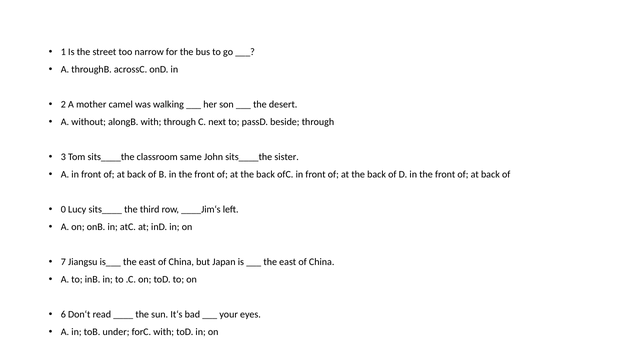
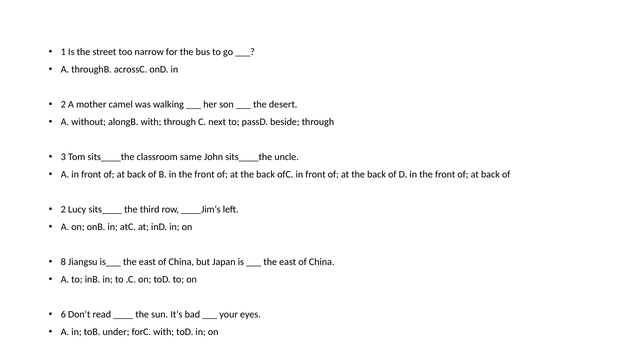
sister: sister -> uncle (287, 157)
0: 0 -> 2 (63, 209)
7: 7 -> 8 (63, 262)
